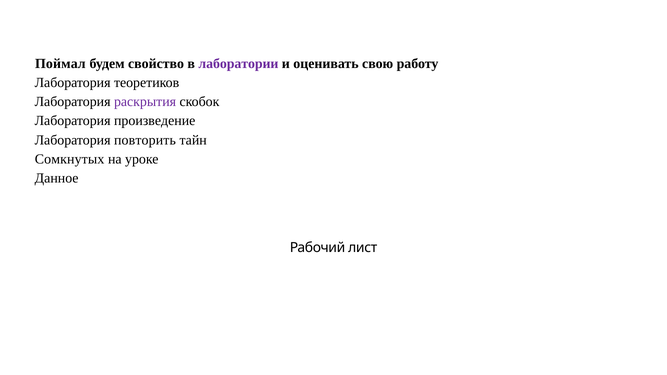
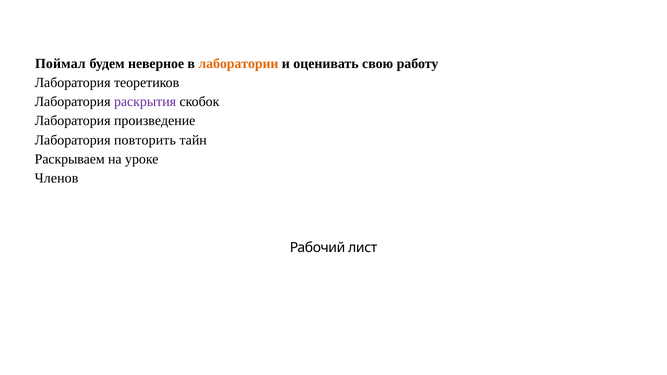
свойство: свойство -> неверное (156, 64)
лаборатории colour: purple -> orange (238, 64)
Сомкнутых: Сомкнутых -> Раскрываем (70, 159)
Данное: Данное -> Членов (57, 178)
